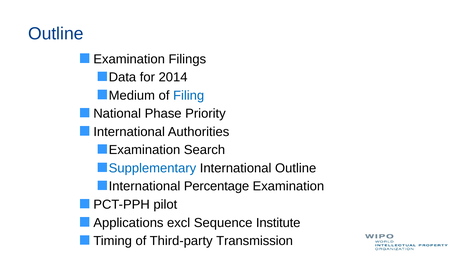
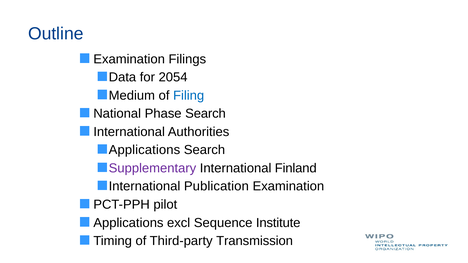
2014: 2014 -> 2054 (173, 77)
Phase Priority: Priority -> Search (206, 114)
Examination: Examination -> Applications (144, 150)
Supplementary colour: blue -> purple (152, 168)
International Outline: Outline -> Finland (296, 168)
Percentage: Percentage -> Publication (216, 187)
